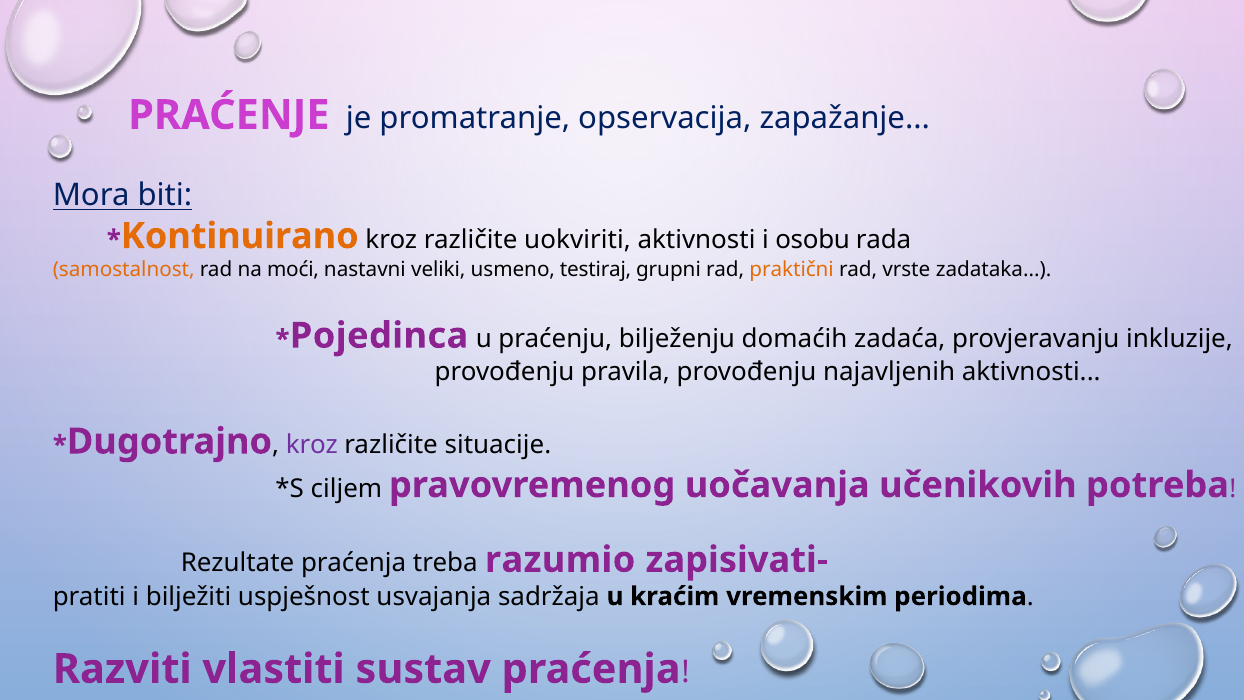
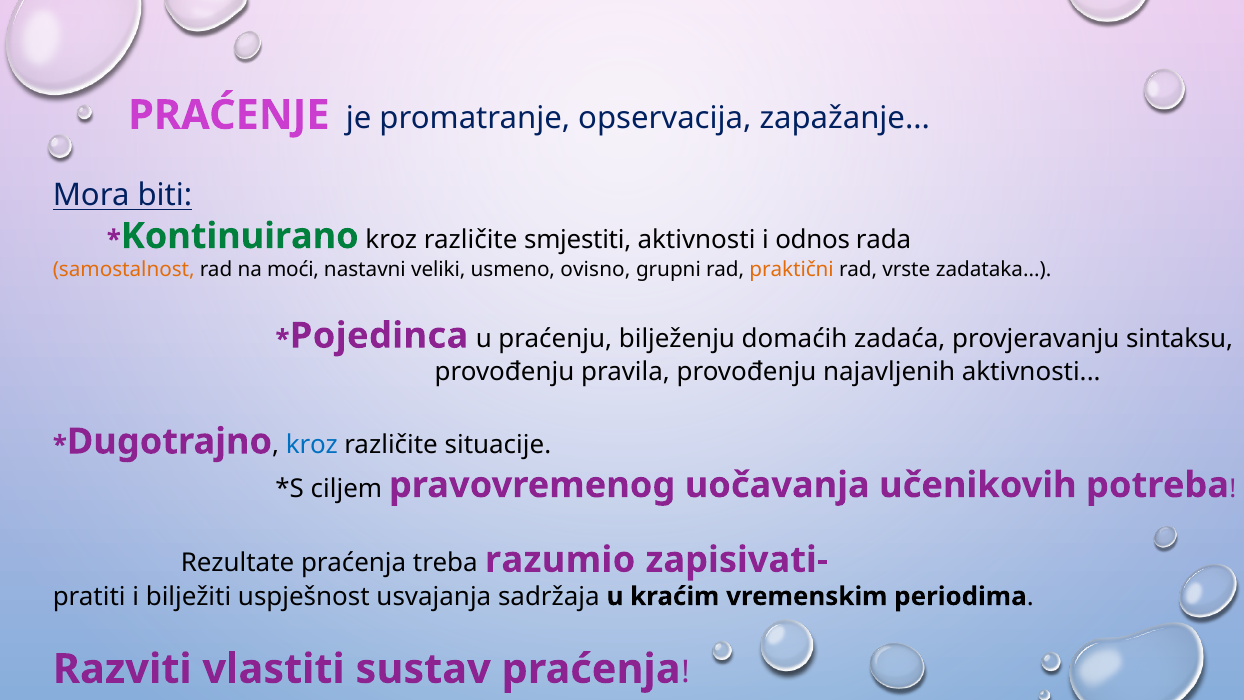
Kontinuirano colour: orange -> green (240, 236)
uokviriti: uokviriti -> smjestiti (578, 239)
osobu: osobu -> odnos (813, 239)
testiraj: testiraj -> ovisno (595, 269)
inkluzije: inkluzije -> sintaksu (1180, 339)
kroz colour: purple -> blue (312, 445)
